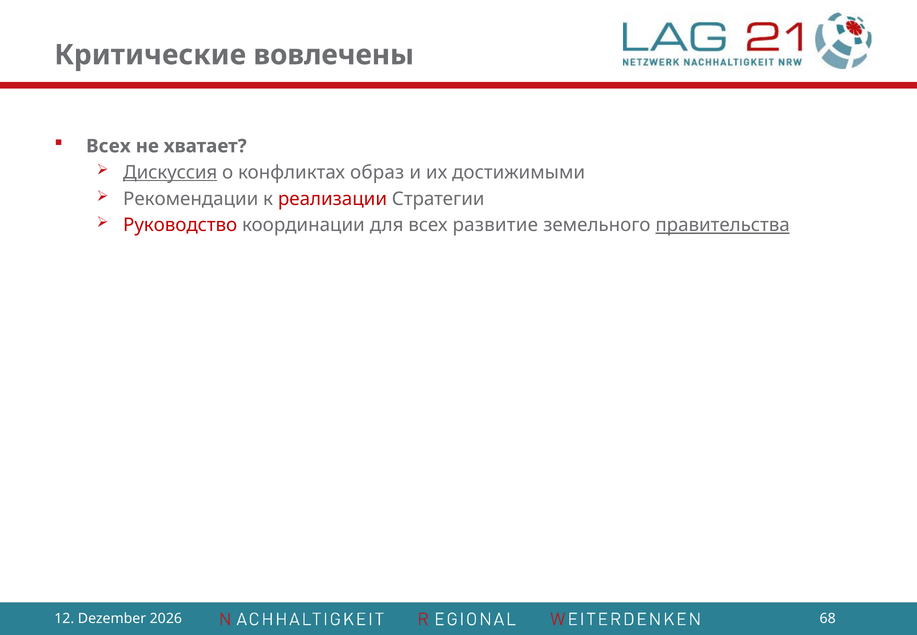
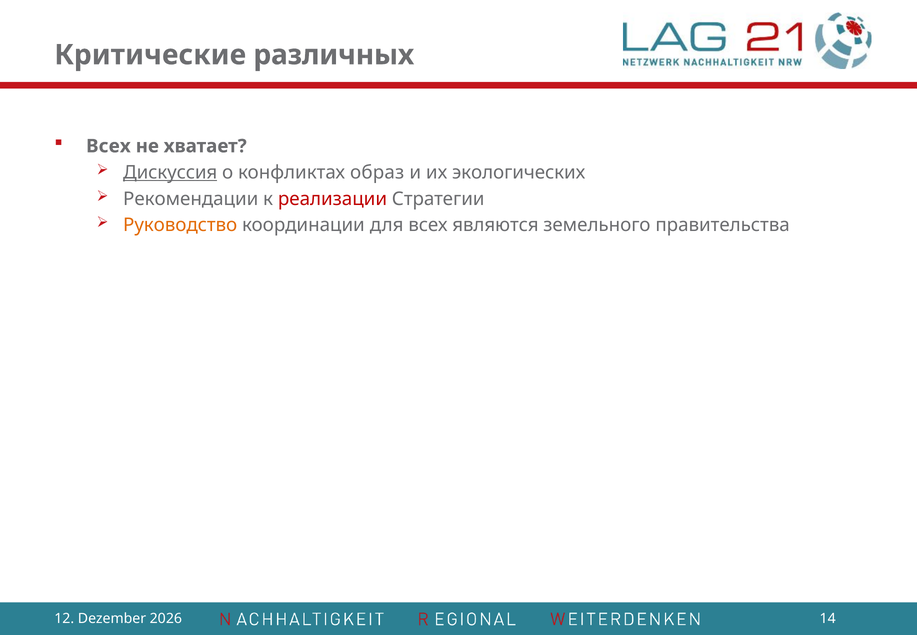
вовлечены: вовлечены -> различных (334, 55)
достижимыми: достижимыми -> экологических (519, 172)
Руководство colour: red -> orange (180, 225)
развитие: развитие -> являются (495, 225)
правительства underline: present -> none (723, 225)
68: 68 -> 14 (828, 619)
